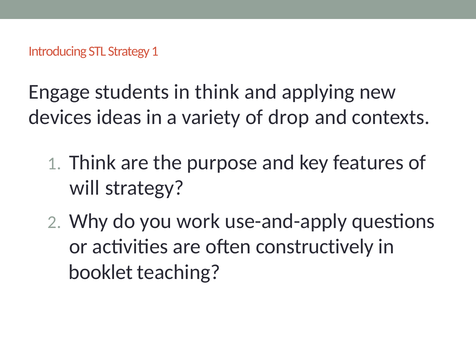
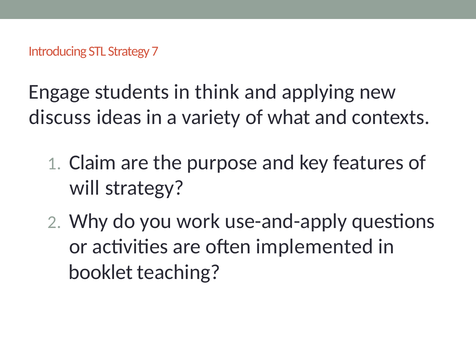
Strategy 1: 1 -> 7 (155, 51)
devices: devices -> discuss (60, 117)
drop: drop -> what (289, 117)
Think: Think -> Claim (93, 163)
constructively: constructively -> implemented (315, 247)
